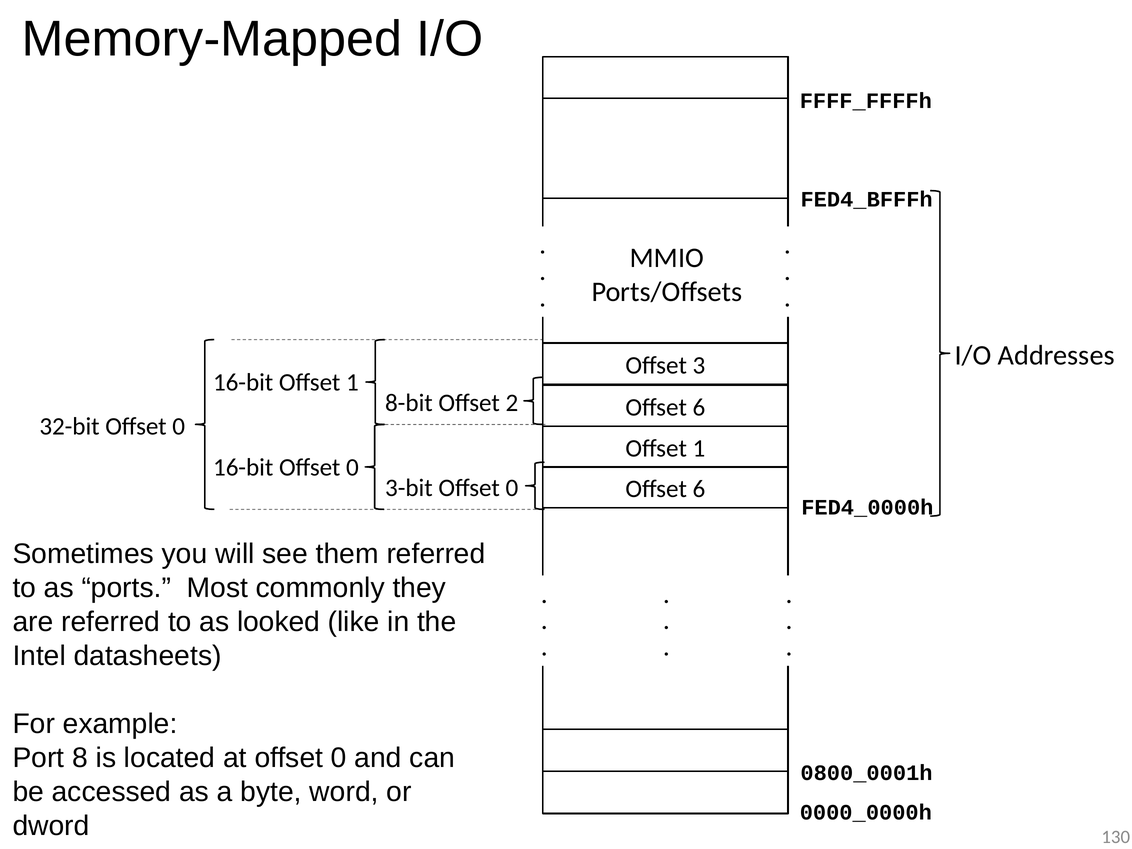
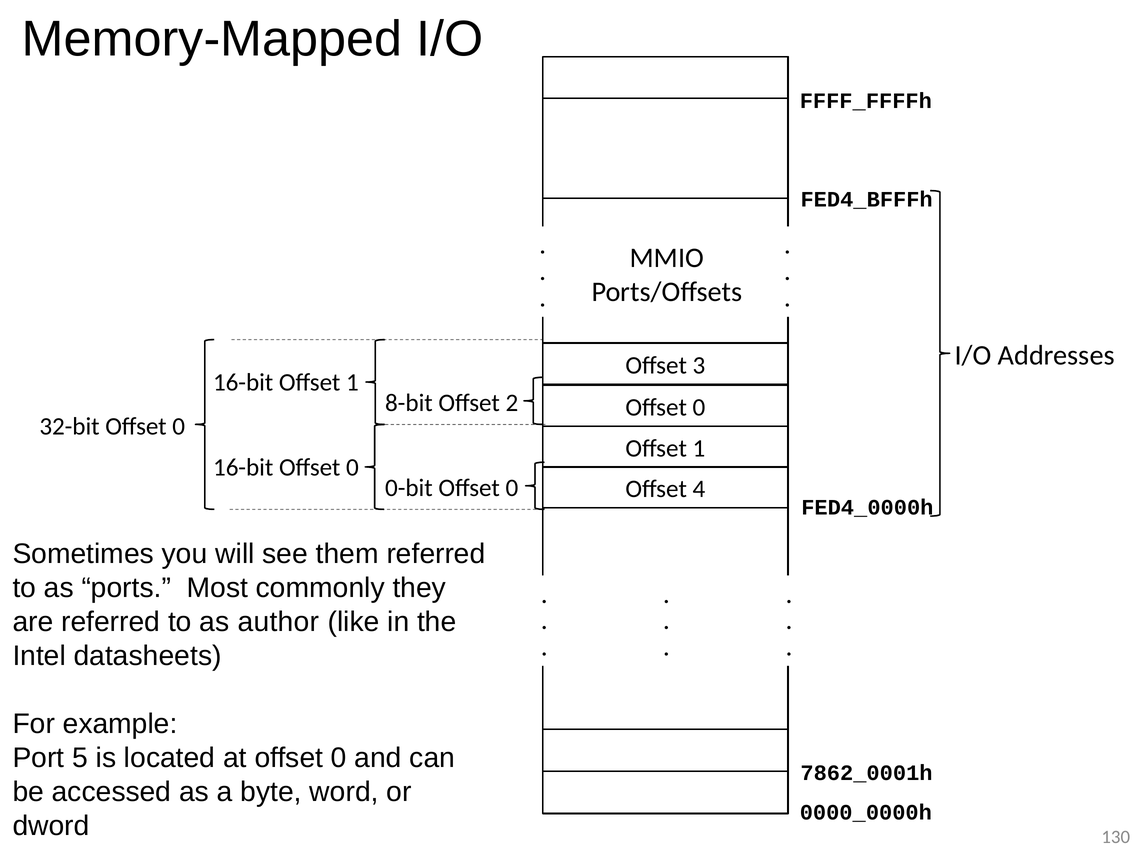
6: 6 -> 0 (699, 407)
3-bit: 3-bit -> 0-bit (409, 488)
6: 6 -> 4 (699, 489)
looked: looked -> author (278, 622)
8: 8 -> 5 (80, 758)
0800_0001h: 0800_0001h -> 7862_0001h (866, 773)
